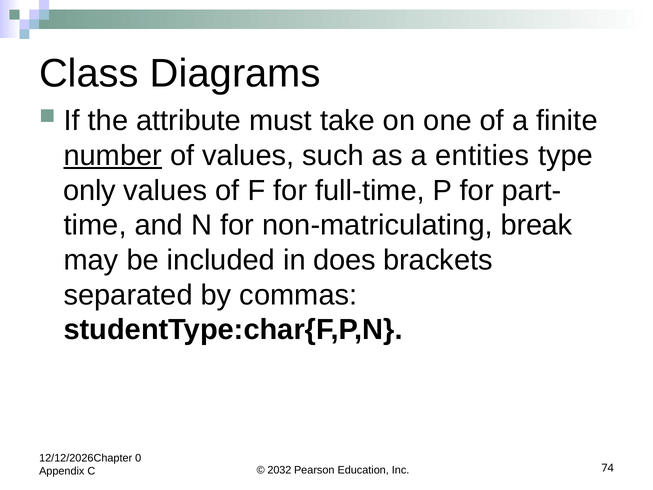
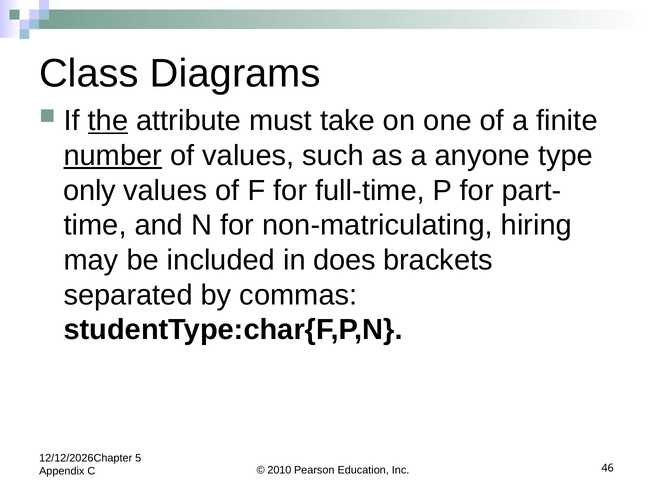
the underline: none -> present (108, 121)
entities: entities -> anyone (482, 155)
break: break -> hiring (536, 225)
0: 0 -> 5 (138, 458)
2032: 2032 -> 2010 (279, 470)
74: 74 -> 46 (608, 468)
